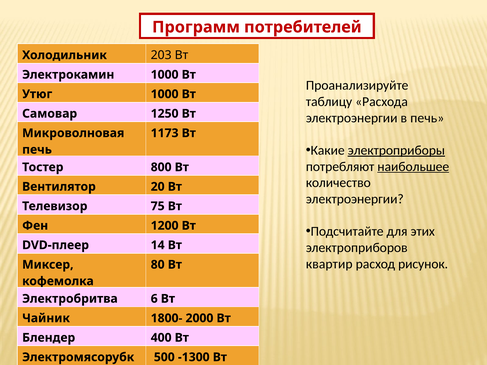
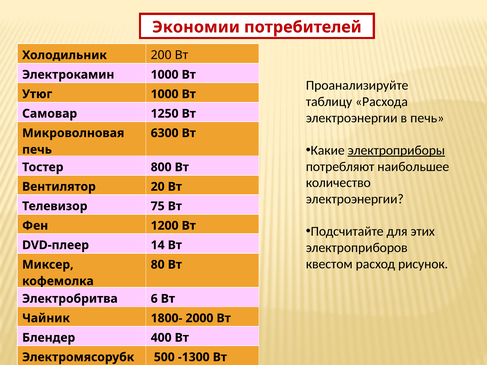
Программ: Программ -> Экономии (196, 27)
203: 203 -> 200 (161, 55)
1173: 1173 -> 6300 (165, 133)
наибольшее underline: present -> none (413, 167)
квартир: квартир -> квестом (329, 264)
